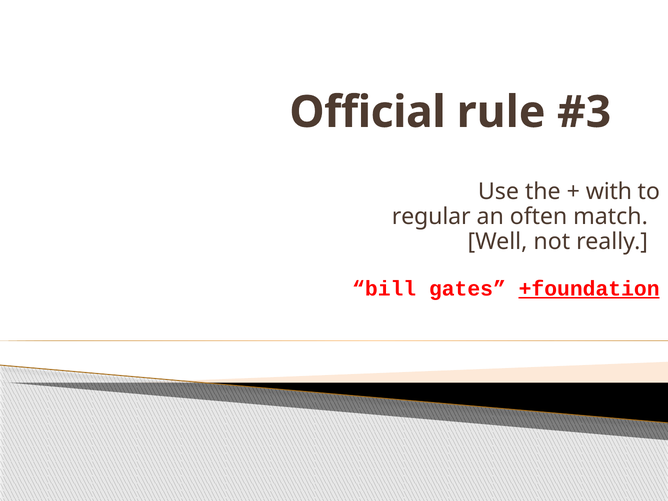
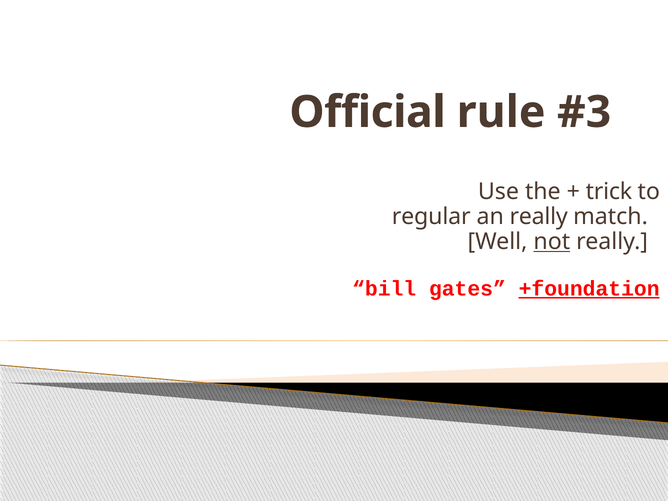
with: with -> trick (609, 191)
an often: often -> really (539, 216)
not underline: none -> present (552, 241)
